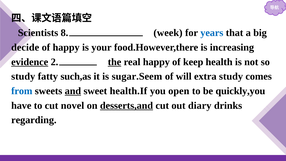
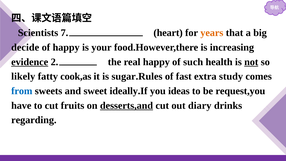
8: 8 -> 7 (64, 33)
week: week -> heart (168, 33)
years colour: blue -> orange (212, 33)
the underline: present -> none (115, 62)
keep: keep -> such (193, 62)
not underline: none -> present (251, 62)
study: study -> likely (23, 76)
such,as: such,as -> cook,as (76, 76)
sugar.Seem: sugar.Seem -> sugar.Rules (137, 76)
will: will -> fast (184, 76)
and underline: present -> none (73, 91)
health.If: health.If -> ideally.If (129, 91)
open: open -> ideas (179, 91)
quickly,you: quickly,you -> request,you (240, 91)
novel: novel -> fruits (73, 105)
